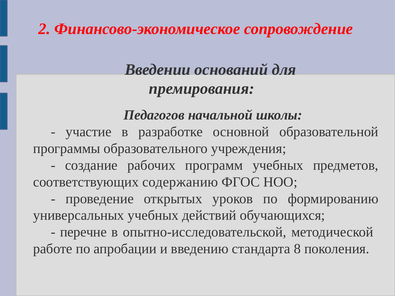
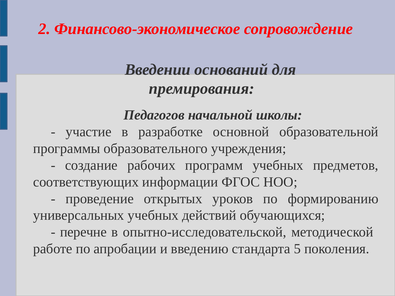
содержанию: содержанию -> информации (180, 182)
8: 8 -> 5 (297, 249)
